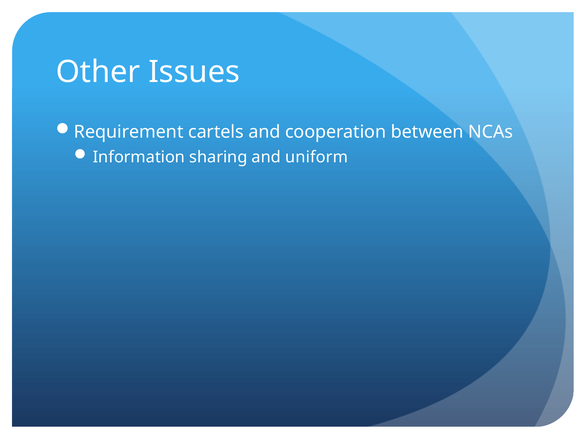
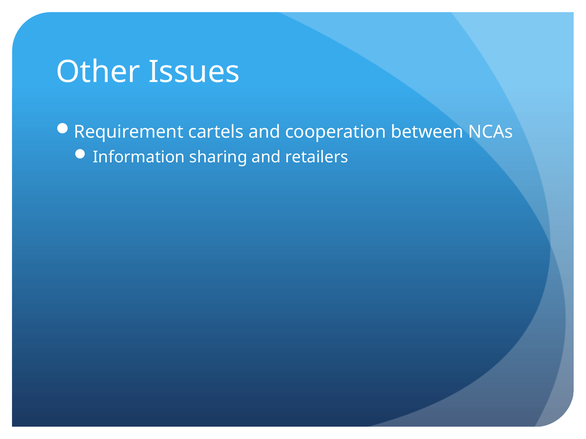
uniform: uniform -> retailers (317, 157)
